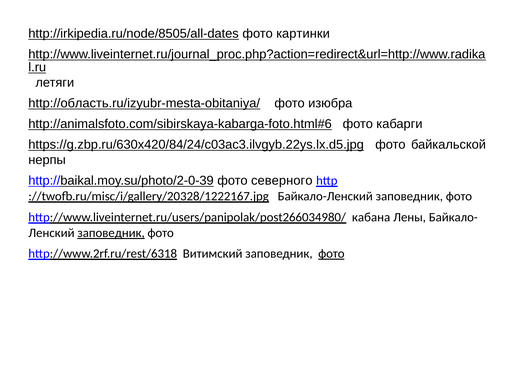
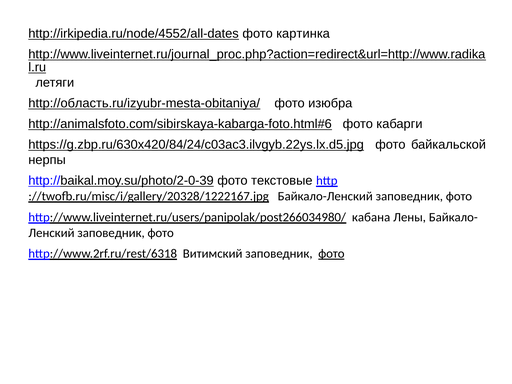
http://irkipedia.ru/node/8505/all-dates: http://irkipedia.ru/node/8505/all-dates -> http://irkipedia.ru/node/4552/all-dates (134, 34)
картинки: картинки -> картинка (303, 34)
северного: северного -> текстовые (282, 181)
заповедник underline: present -> none (111, 233)
